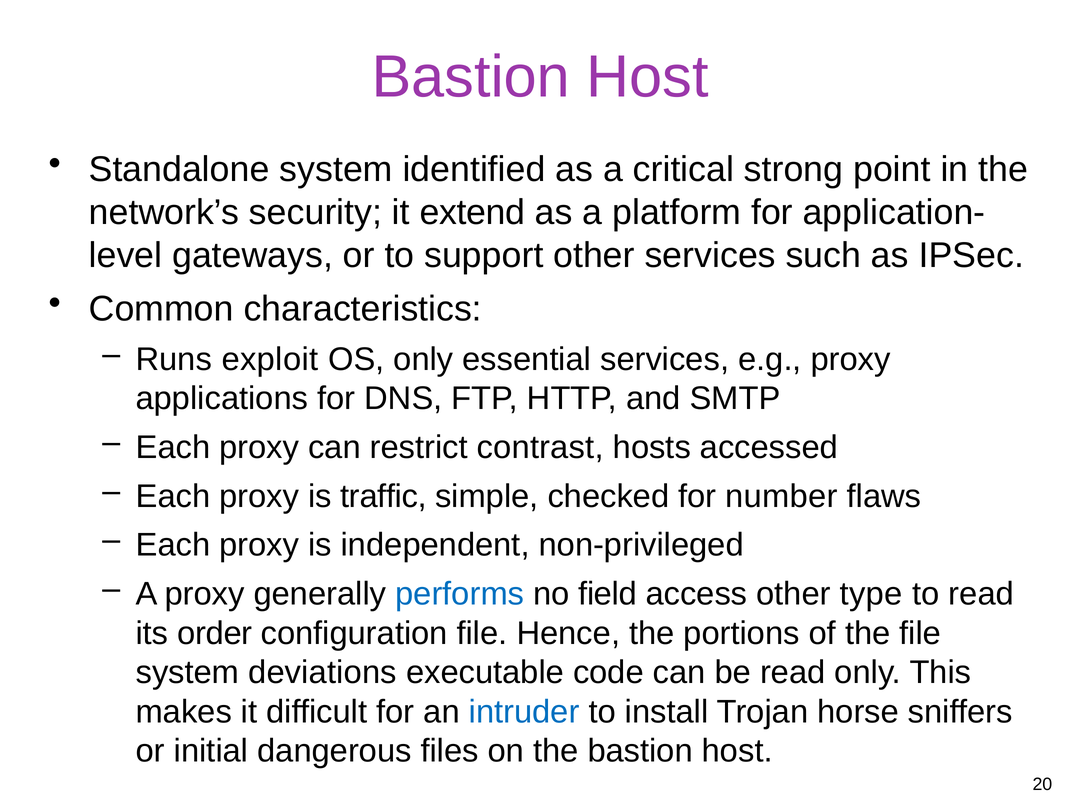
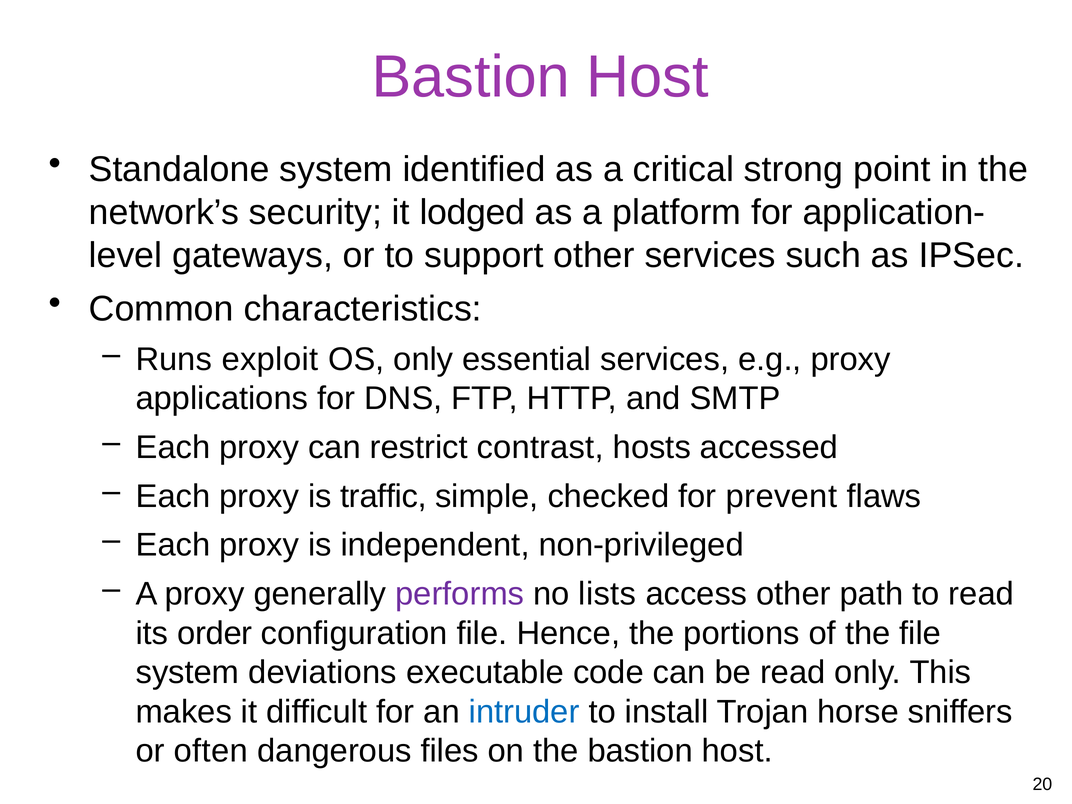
extend: extend -> lodged (472, 212)
number: number -> prevent (782, 496)
performs colour: blue -> purple (460, 594)
field: field -> lists (607, 594)
type: type -> path (871, 594)
initial: initial -> often (211, 751)
